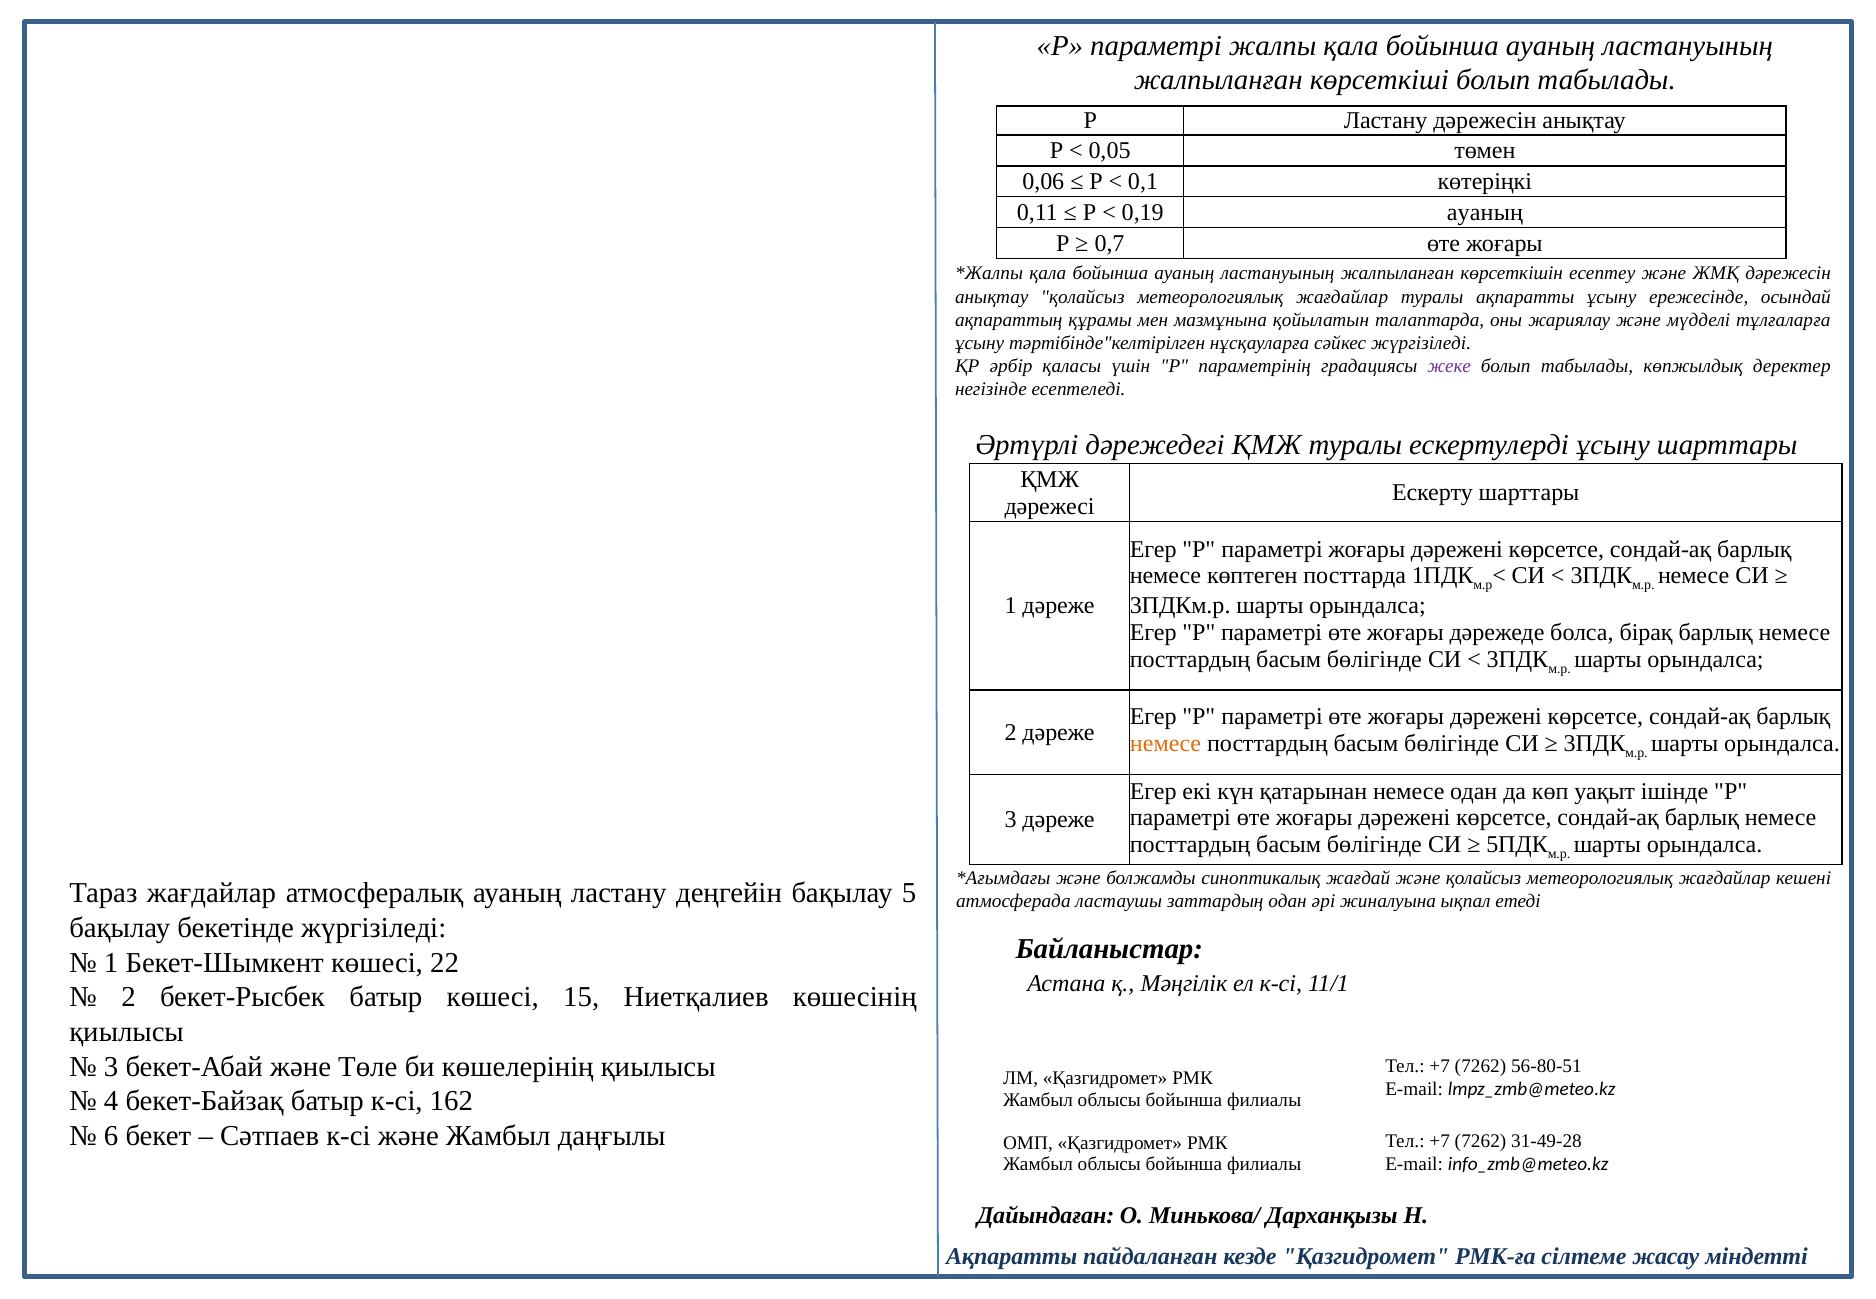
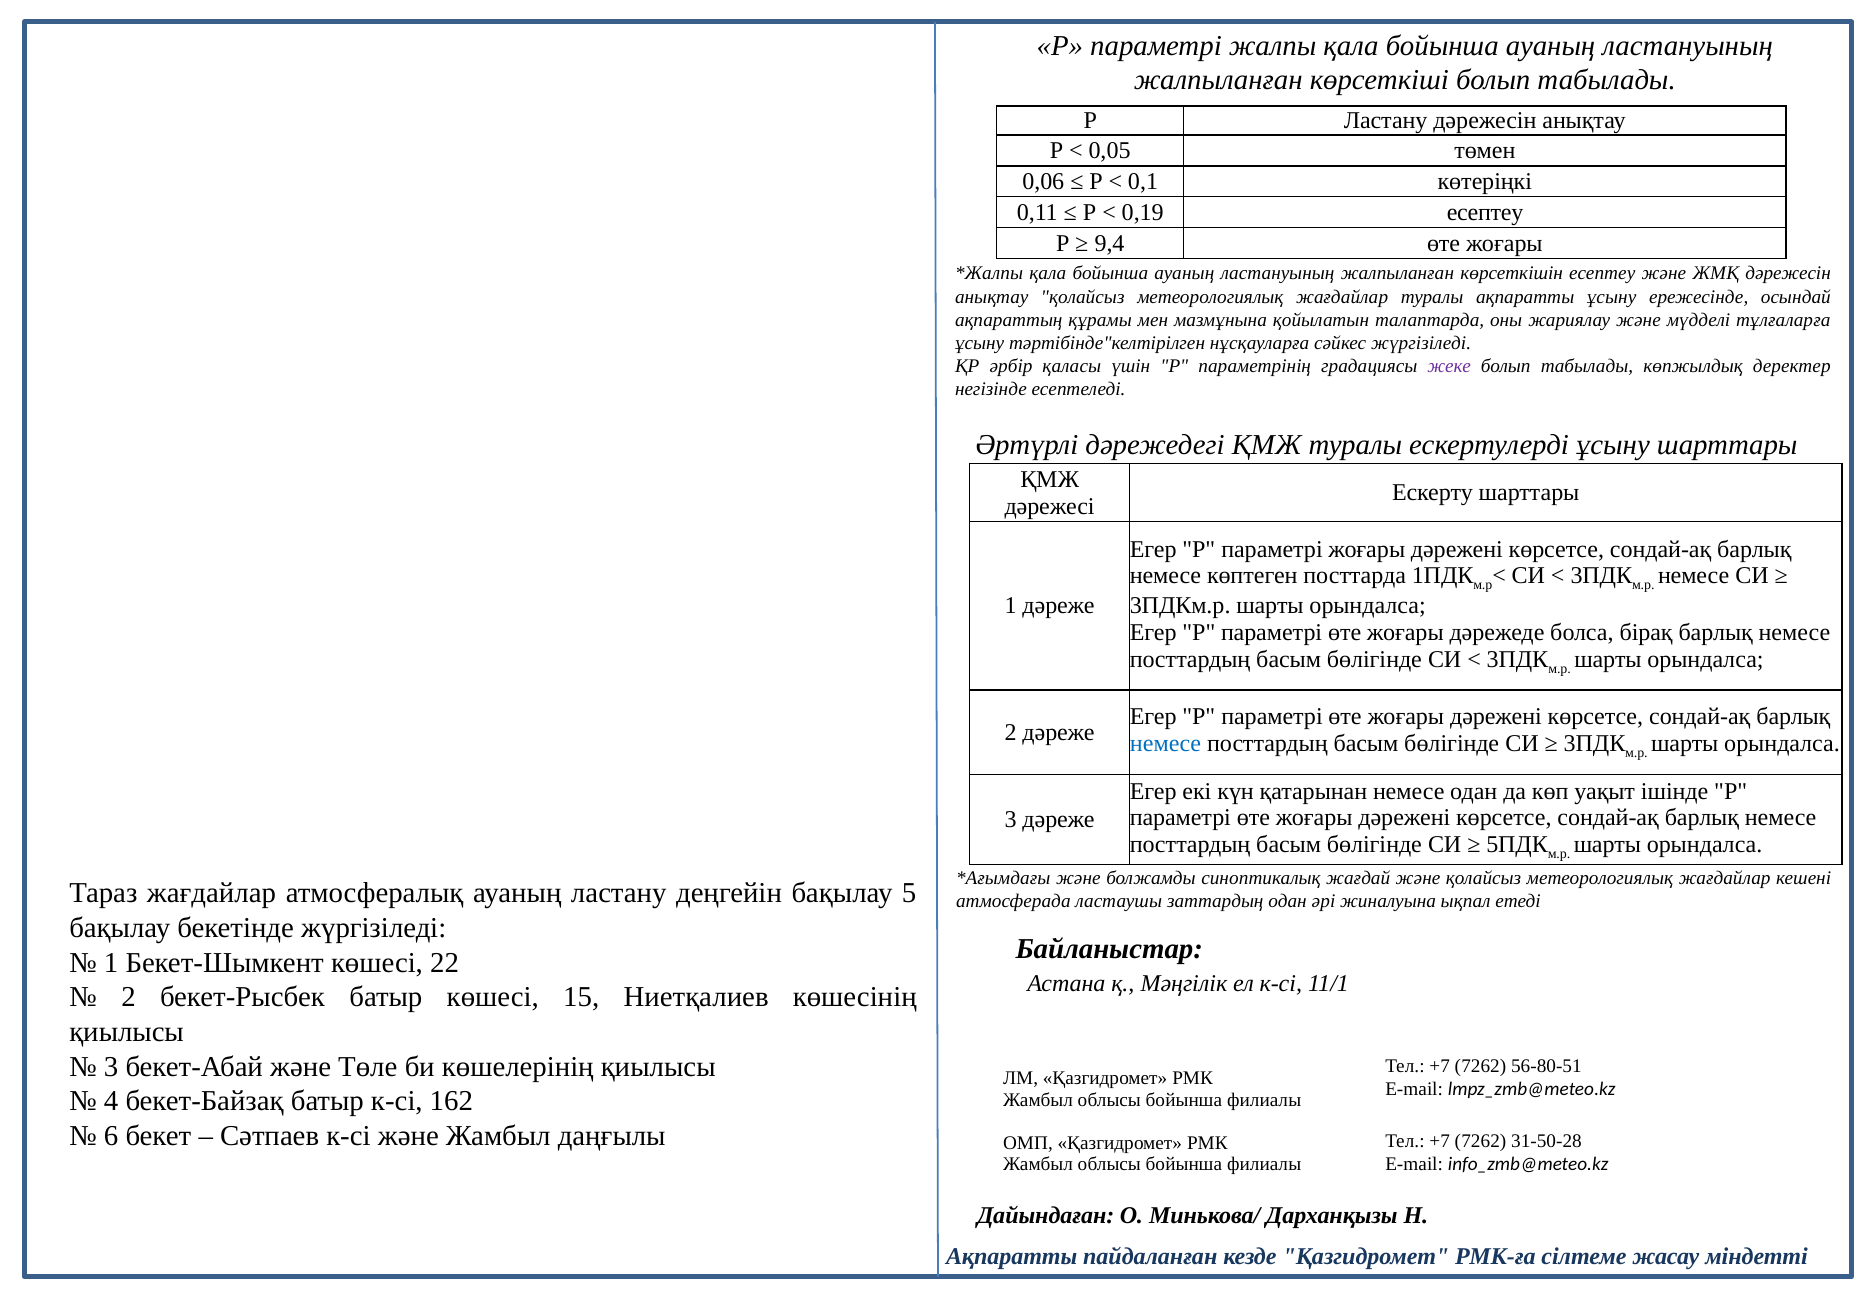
0,19 ауаның: ауаның -> есептеу (1485, 212)
0,7: 0,7 -> 9,4 (1110, 243)
немесе colour: orange -> blue (1165, 743)
31-49-28: 31-49-28 -> 31-50-28 (1546, 1141)
